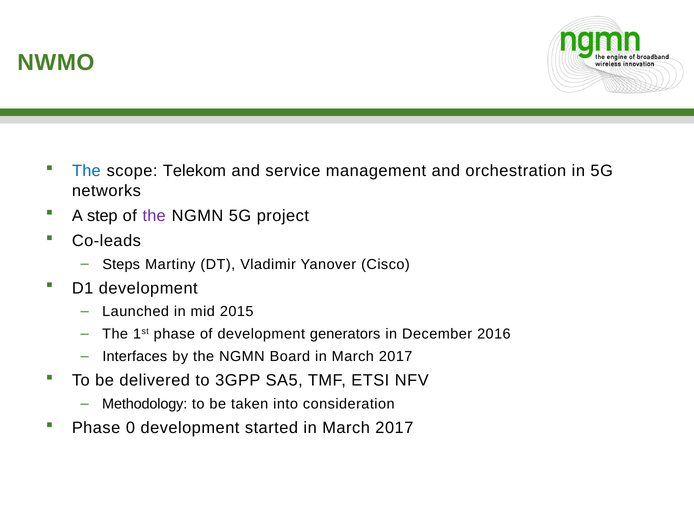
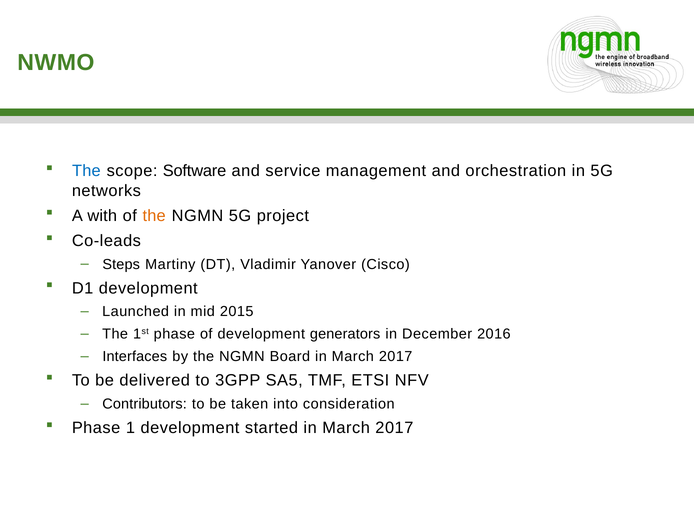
Telekom: Telekom -> Software (195, 171)
step: step -> with (102, 216)
the colour: purple -> orange (154, 216)
Methodology: Methodology -> Contributors (145, 404)
0: 0 -> 1 (130, 428)
